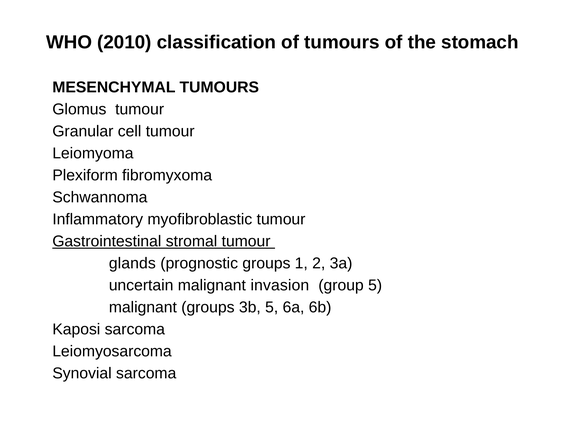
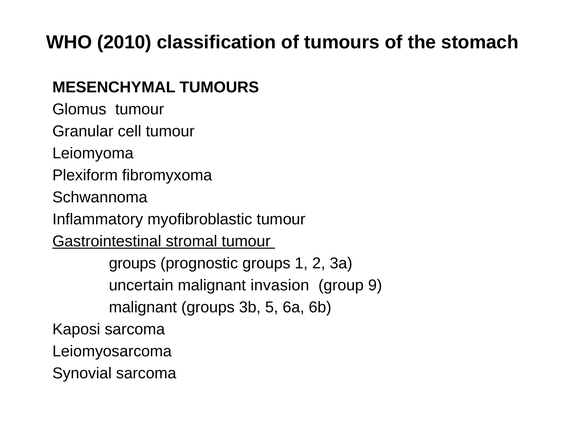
glands: glands -> groups (132, 263)
group 5: 5 -> 9 (375, 285)
